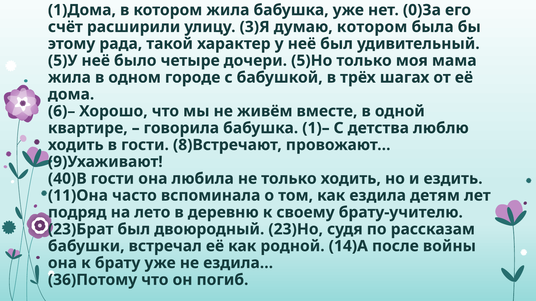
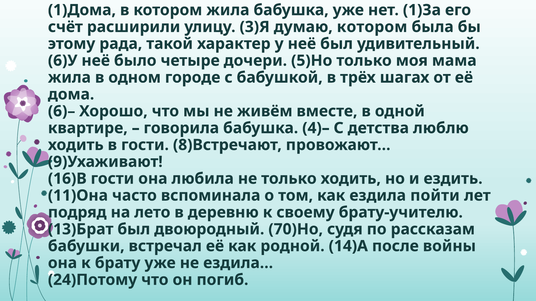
0)За: 0)За -> 1)За (422, 10)
5)У: 5)У -> 6)У (63, 61)
1)–: 1)– -> 4)– (316, 128)
40)В: 40)В -> 16)В (67, 179)
детям: детям -> пойти (435, 196)
23)Брат: 23)Брат -> 13)Брат (81, 230)
23)Но: 23)Но -> 70)Но (296, 230)
36)Потому: 36)Потому -> 24)Потому (93, 280)
